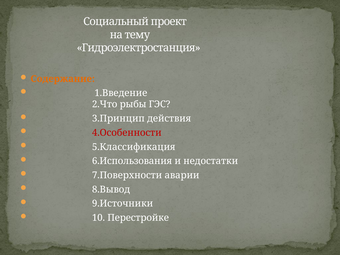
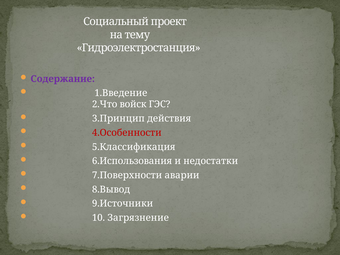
Содержание colour: orange -> purple (63, 79)
рыбы: рыбы -> войск (133, 104)
Перестройке: Перестройке -> Загрязнение (138, 218)
